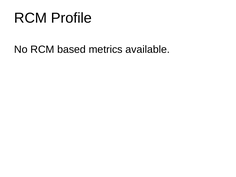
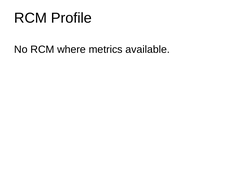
based: based -> where (72, 49)
